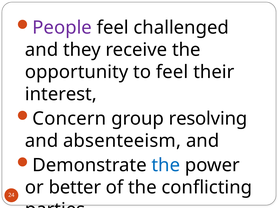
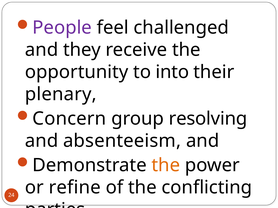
to feel: feel -> into (172, 72)
interest: interest -> plenary (61, 94)
the colour: blue -> orange (166, 166)
better: better -> refine (75, 188)
